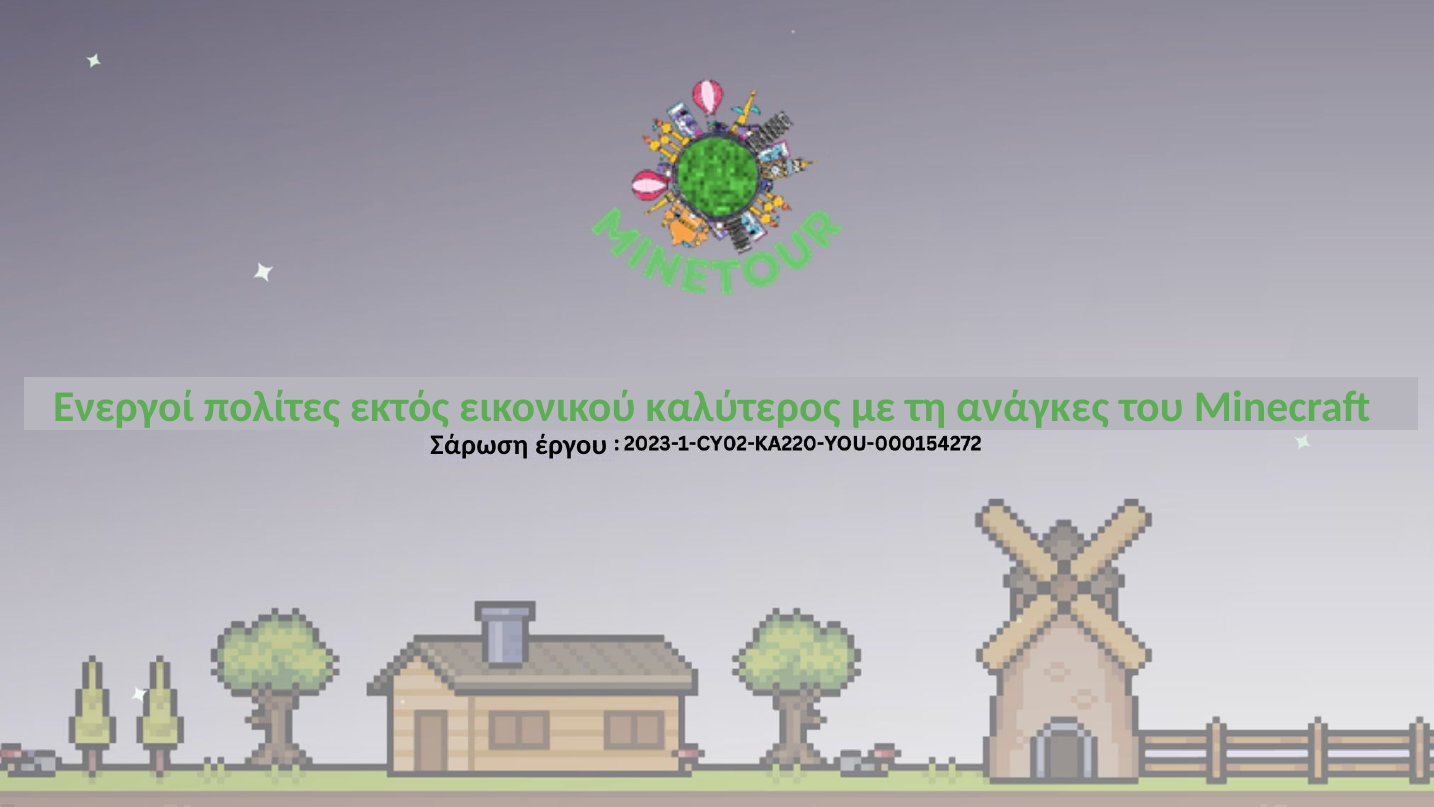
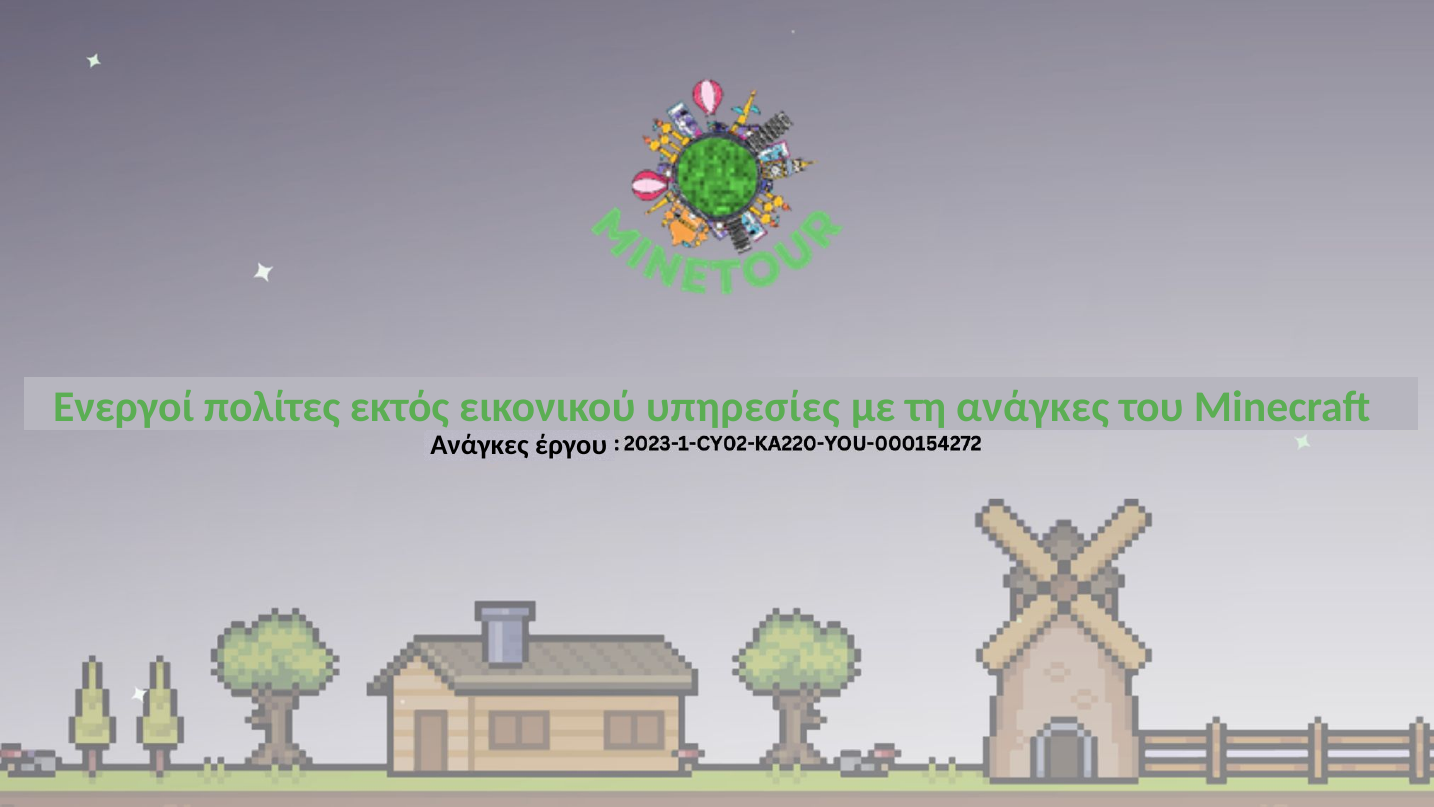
καλύτερος: καλύτερος -> υπηρεσίες (743, 407)
Σάρωση: Σάρωση -> Ανάγκες (479, 445)
